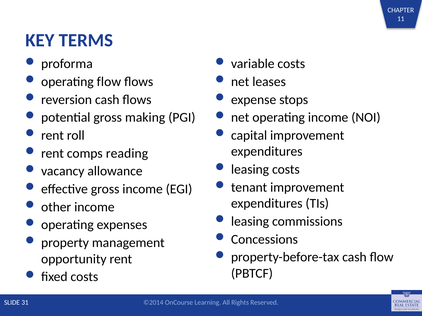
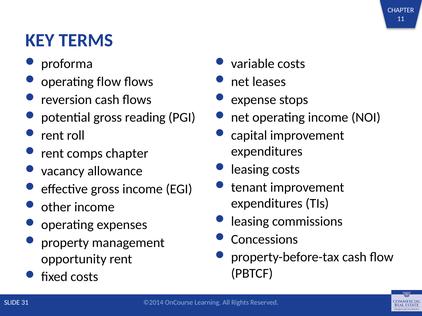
making: making -> reading (145, 118)
comps reading: reading -> chapter (127, 154)
